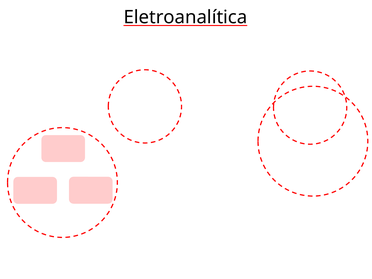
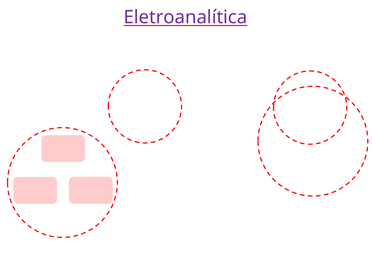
Eletroanalítica colour: black -> purple (185, 17)
